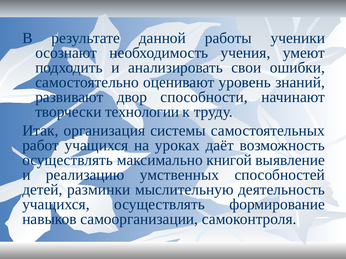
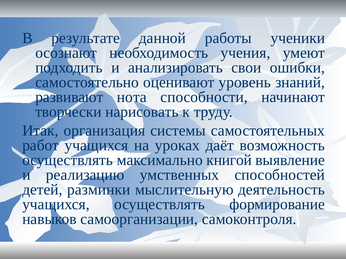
двор: двор -> нота (132, 97)
технологии: технологии -> нарисовать (142, 112)
